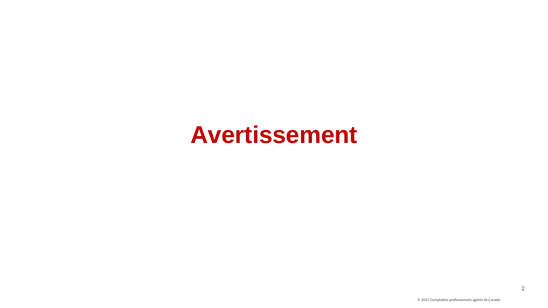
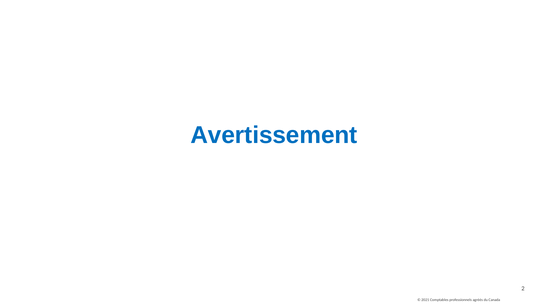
Avertissement colour: red -> blue (274, 135)
